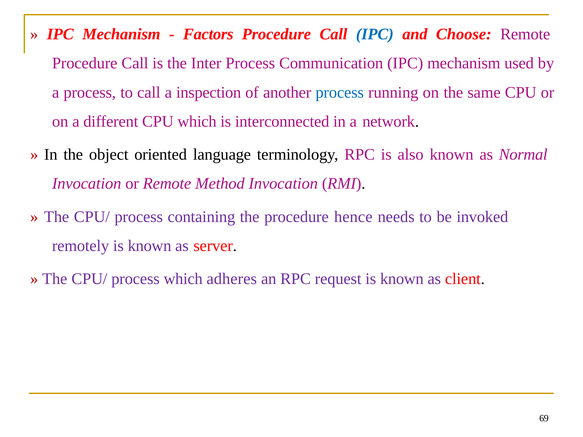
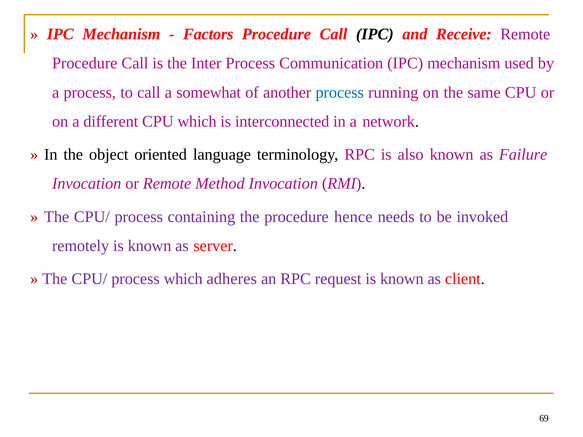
IPC colour: blue -> black (375, 34)
Choose: Choose -> Receive (464, 34)
inspection: inspection -> somewhat (209, 92)
Normal: Normal -> Failure (523, 155)
